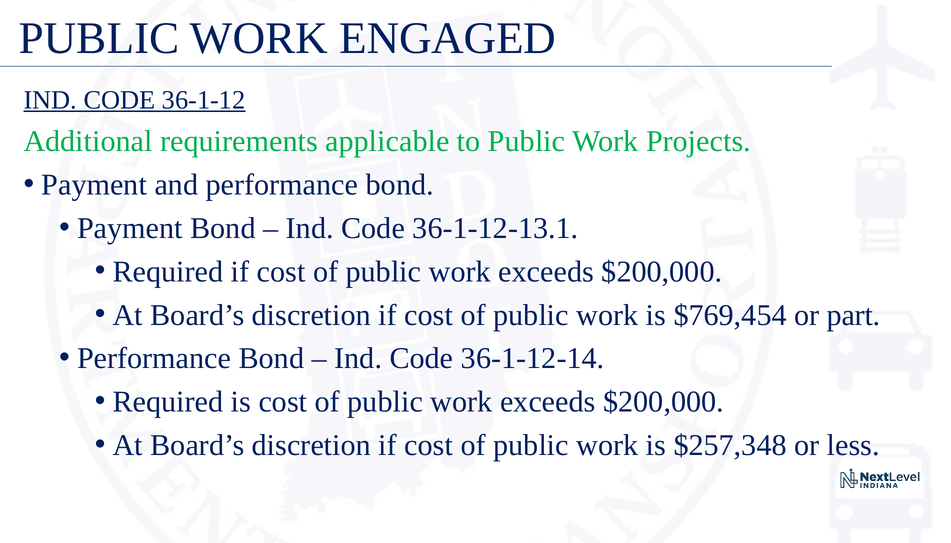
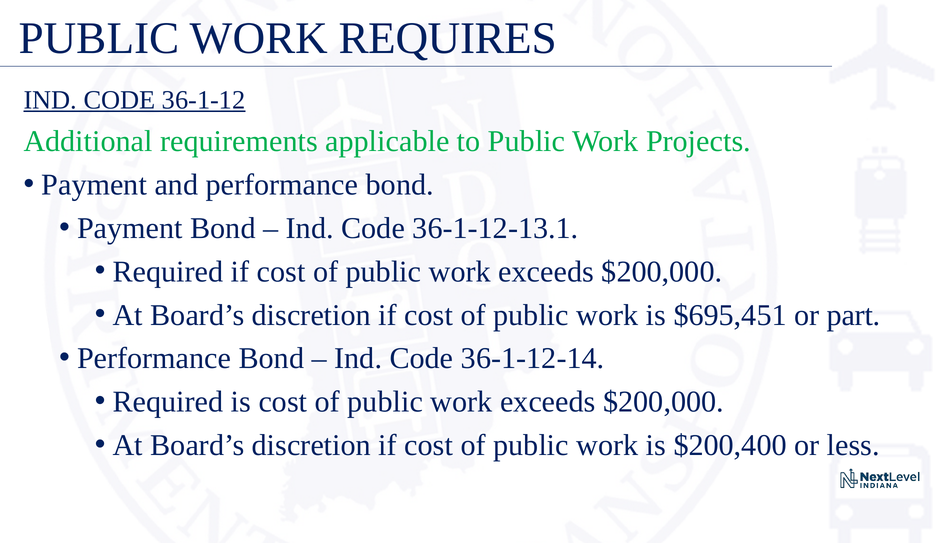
ENGAGED: ENGAGED -> REQUIRES (448, 38)
$769,454: $769,454 -> $695,451 (730, 315)
$257,348: $257,348 -> $200,400 (730, 446)
